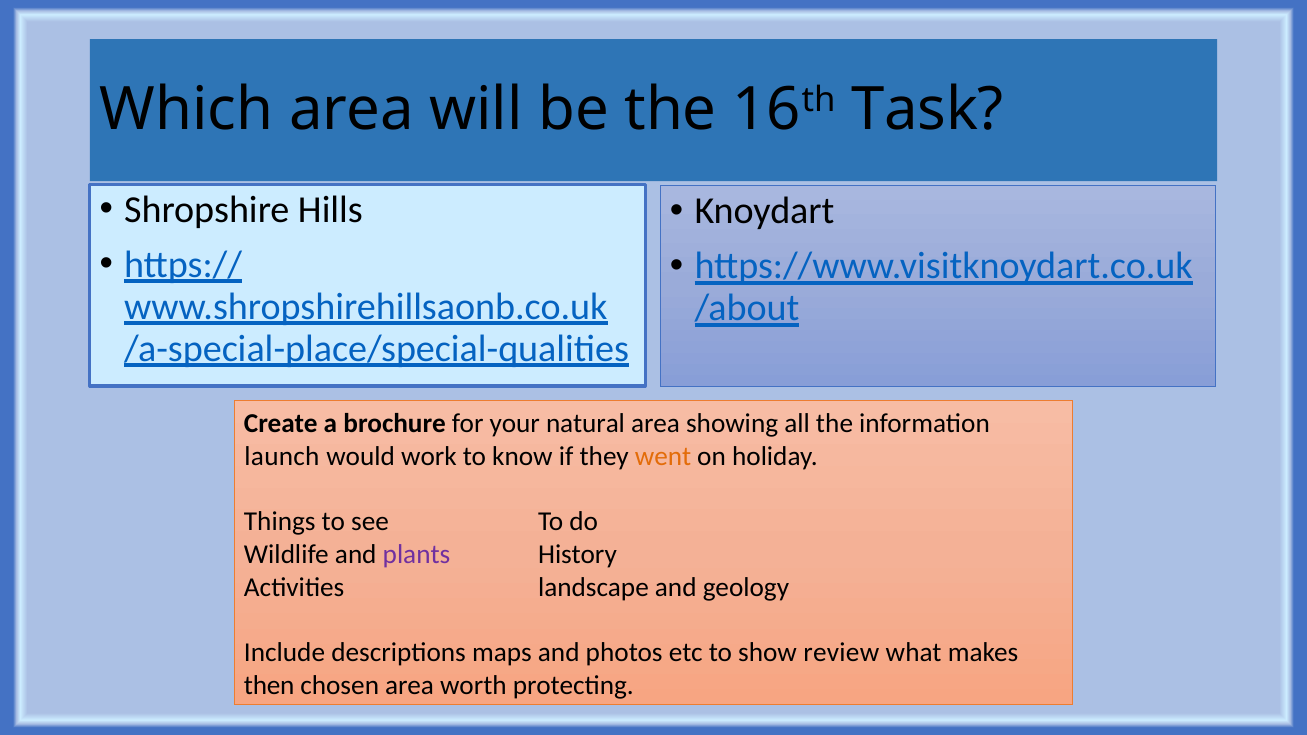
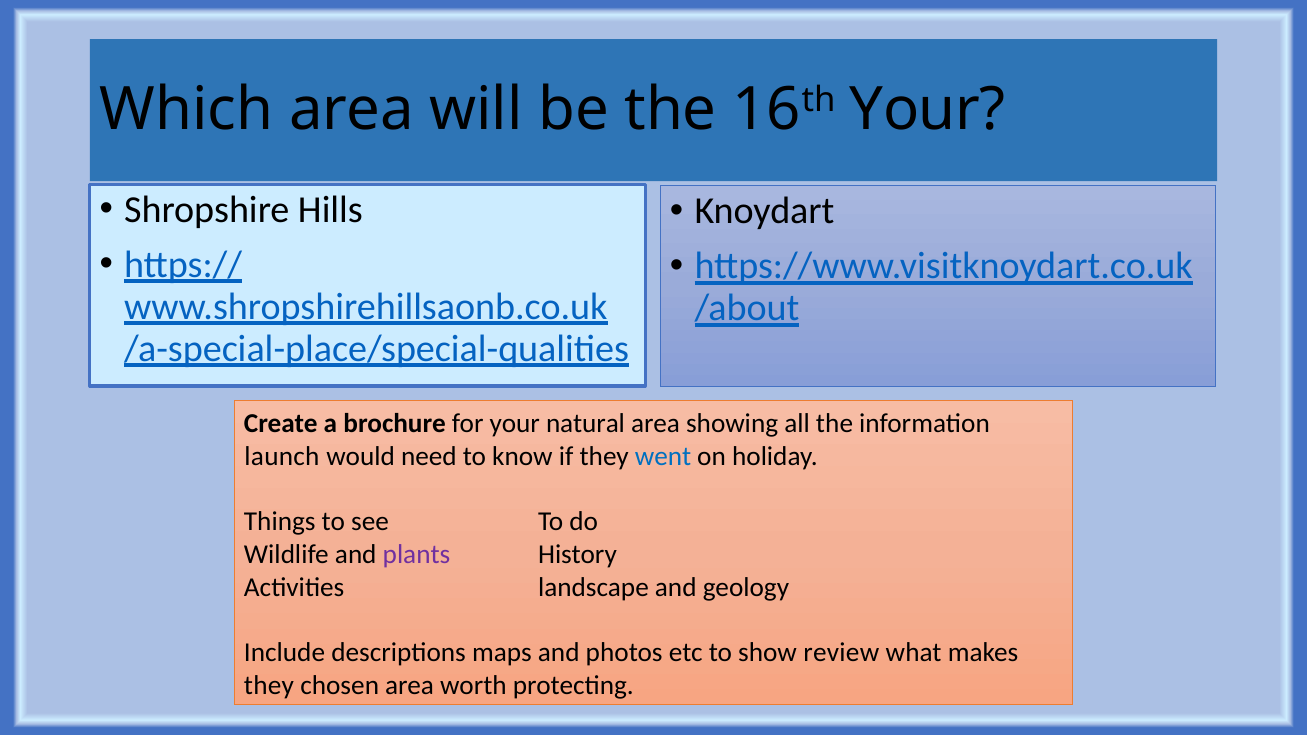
16th Task: Task -> Your (928, 110)
work: work -> need (429, 457)
went colour: orange -> blue (663, 457)
then: then -> they (269, 686)
